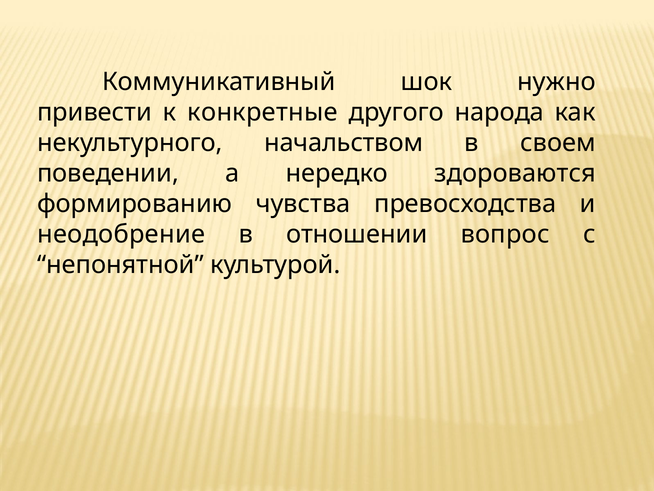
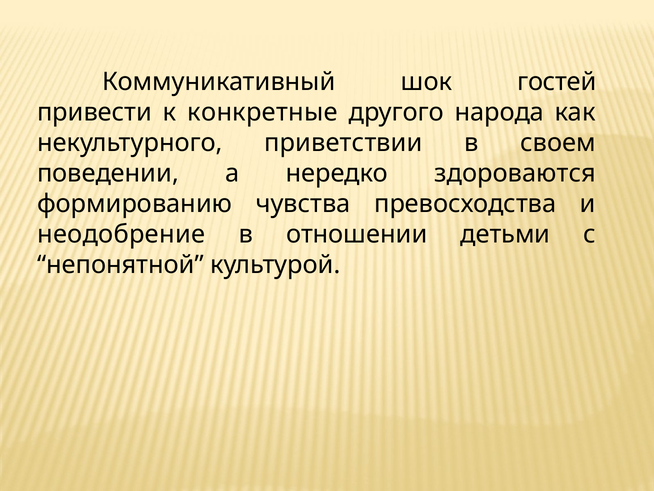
нужно: нужно -> гостей (557, 82)
начальством: начальством -> приветствии (343, 143)
вопрос: вопрос -> детьми (505, 234)
